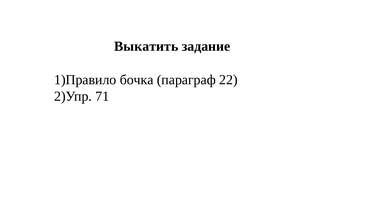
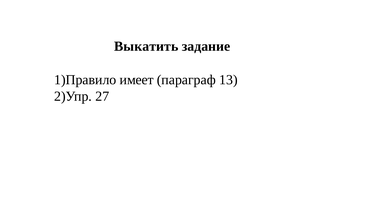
бочка: бочка -> имеет (137, 80)
22: 22 -> 13 (228, 80)
71: 71 -> 27 (102, 96)
